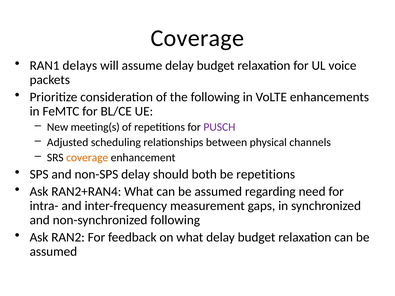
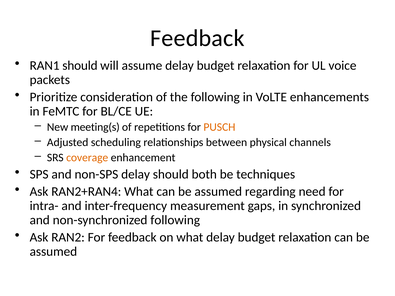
Coverage: Coverage -> Feedback (197, 38)
RAN1 delays: delays -> should (80, 66)
PUSCH colour: purple -> orange (219, 127)
be repetitions: repetitions -> techniques (266, 174)
